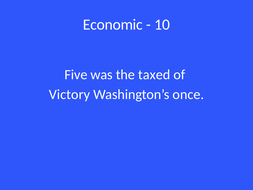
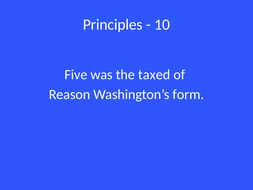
Economic: Economic -> Principles (113, 24)
Victory: Victory -> Reason (70, 94)
once: once -> form (188, 94)
